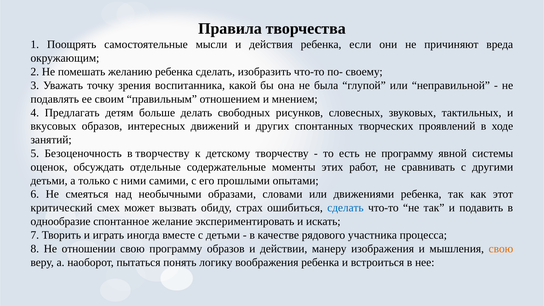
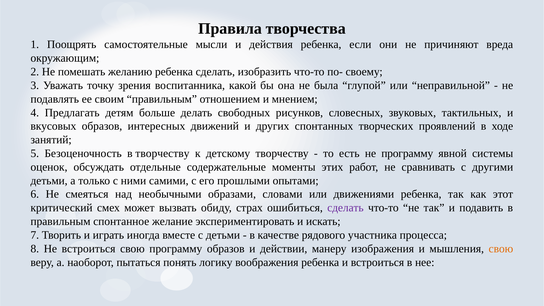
сделать colour: blue -> purple (345, 208)
однообразие: однообразие -> правильным (60, 221)
Не отношении: отношении -> встроиться (89, 249)
